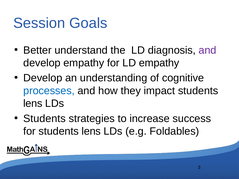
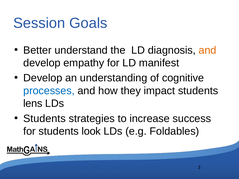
and colour: purple -> orange (208, 50)
LD empathy: empathy -> manifest (159, 63)
for students lens: lens -> look (91, 131)
